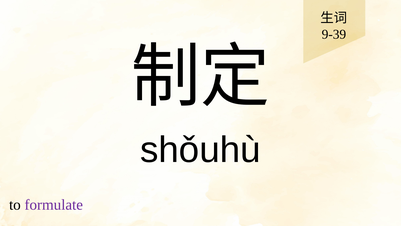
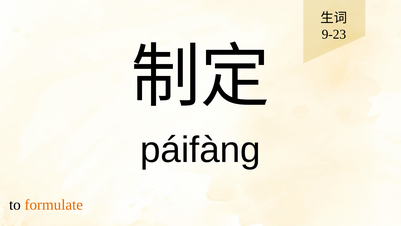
9-39: 9-39 -> 9-23 (334, 34)
shǒuhù: shǒuhù -> páifàng (200, 150)
formulate colour: purple -> orange (54, 204)
